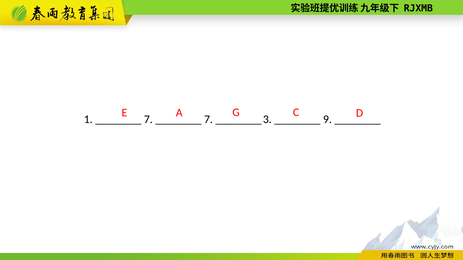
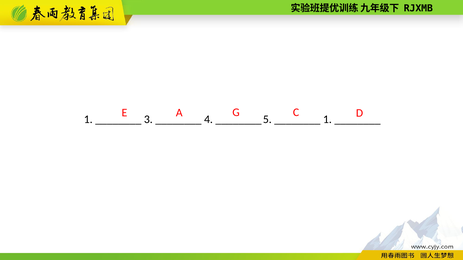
7: 7 -> 3 (148, 120)
7: 7 -> 4 (208, 120)
3: 3 -> 5 (267, 120)
9: 9 -> 1 (327, 120)
